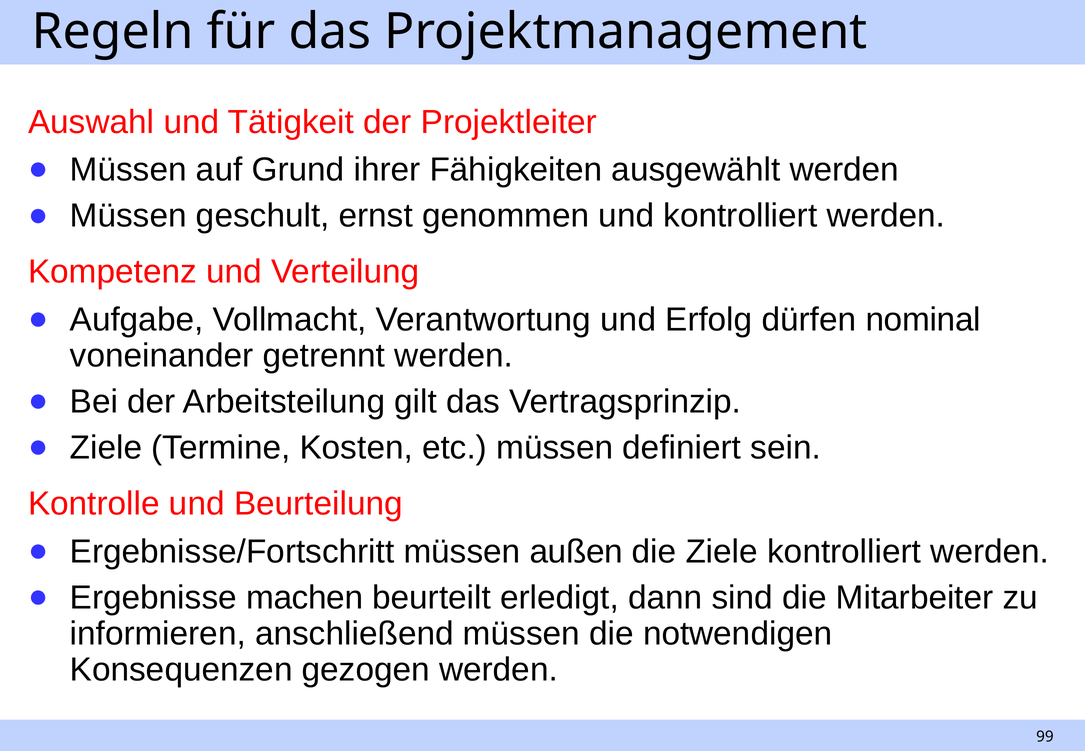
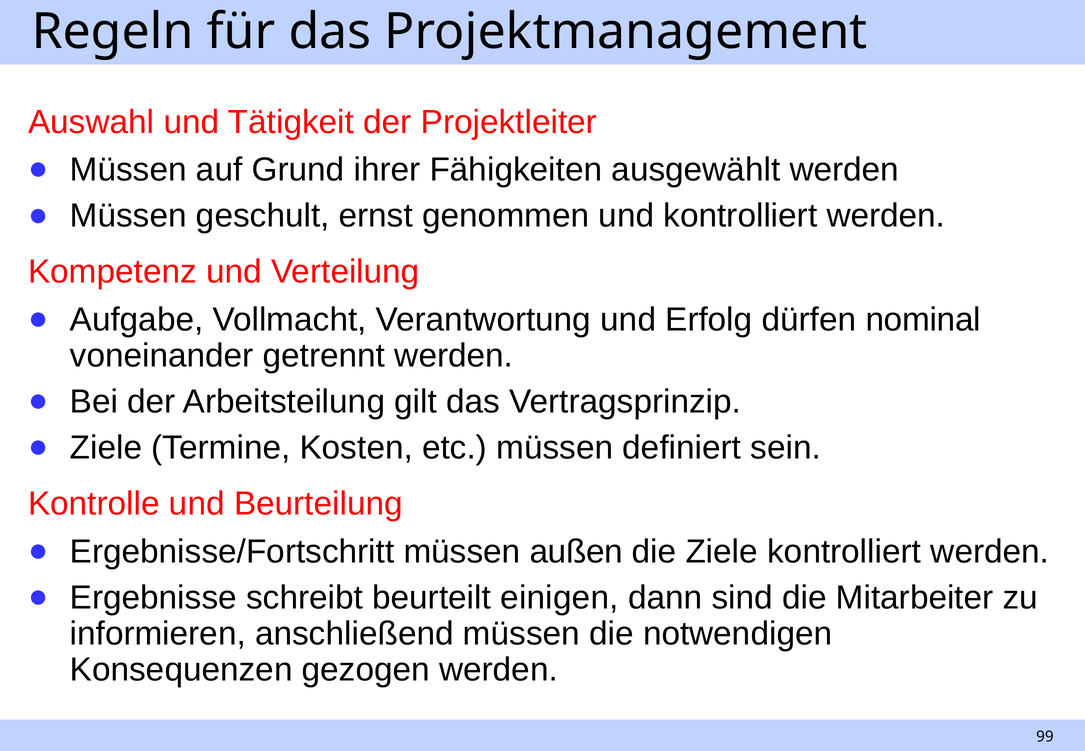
machen: machen -> schreibt (305, 598)
erledigt: erledigt -> einigen (559, 598)
